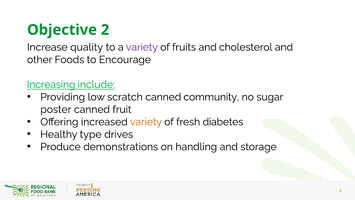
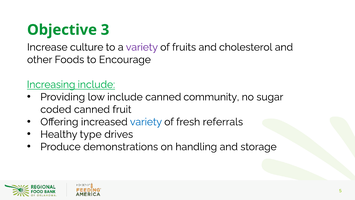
2: 2 -> 3 (105, 30)
quality: quality -> culture (87, 47)
low scratch: scratch -> include (125, 97)
poster: poster -> coded (56, 109)
variety colour: orange -> blue (146, 122)
diabetes: diabetes -> referrals (223, 122)
